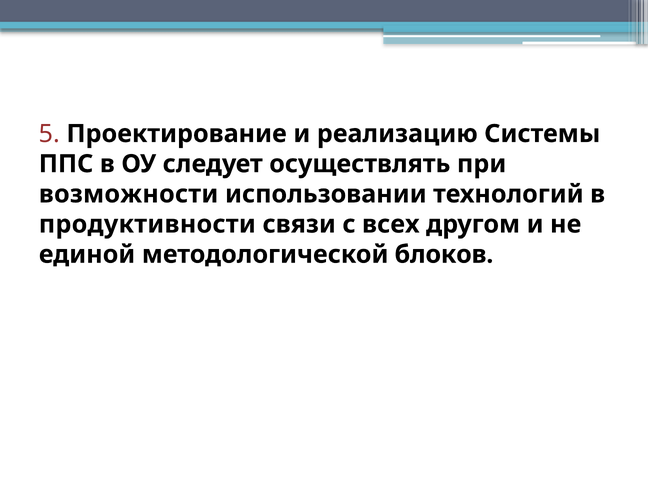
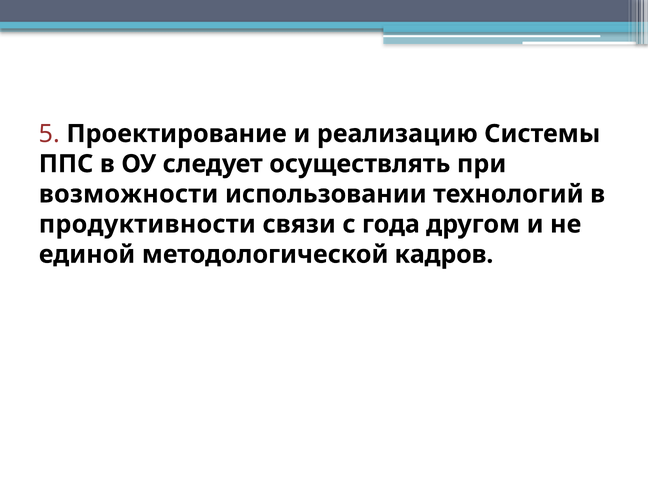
всех: всех -> года (391, 224)
блоков: блоков -> кадров (444, 254)
